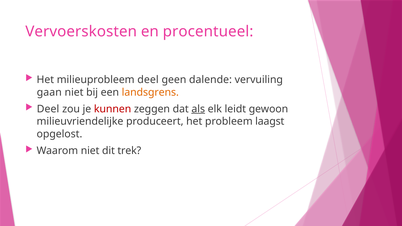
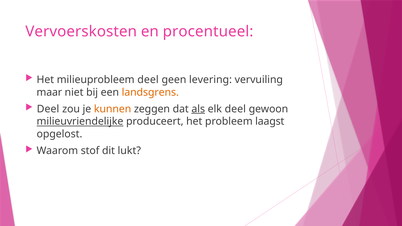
dalende: dalende -> levering (210, 80)
gaan: gaan -> maar (49, 92)
kunnen colour: red -> orange (113, 109)
elk leidt: leidt -> deel (235, 109)
milieuvriendelijke underline: none -> present (80, 122)
Waarom niet: niet -> stof (90, 151)
trek: trek -> lukt (129, 151)
